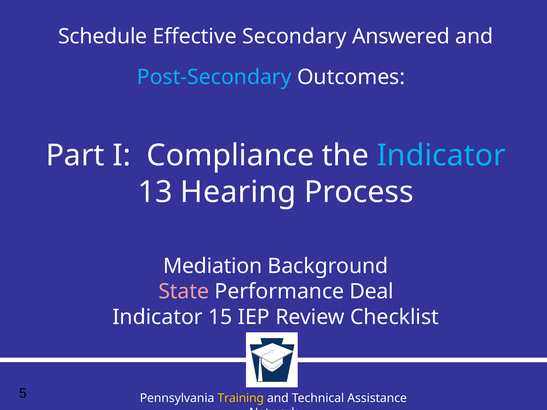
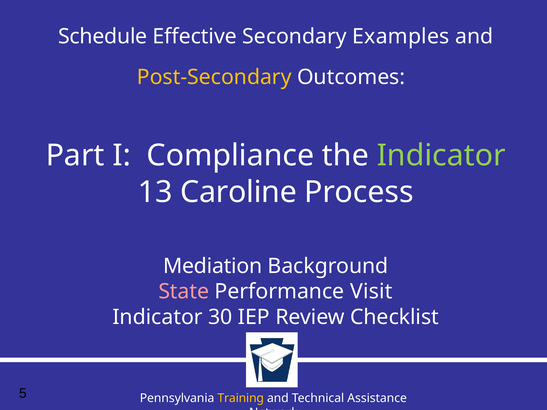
Answered: Answered -> Examples (401, 37)
Post-Secondary colour: light blue -> yellow (214, 77)
Indicator colour: light blue -> light green (441, 156)
Hearing: Hearing -> Caroline (239, 192)
Deal: Deal -> Visit (371, 292)
15: 15 -> 30 (220, 317)
